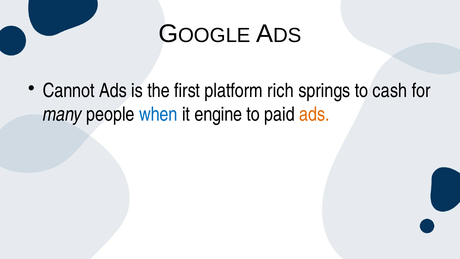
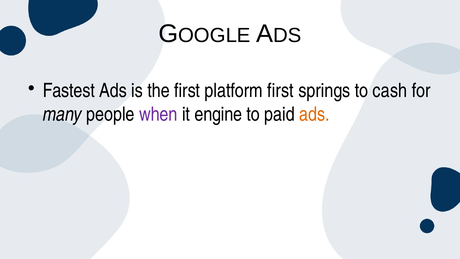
Cannot: Cannot -> Fastest (69, 90)
platform rich: rich -> first (280, 90)
when colour: blue -> purple (158, 114)
